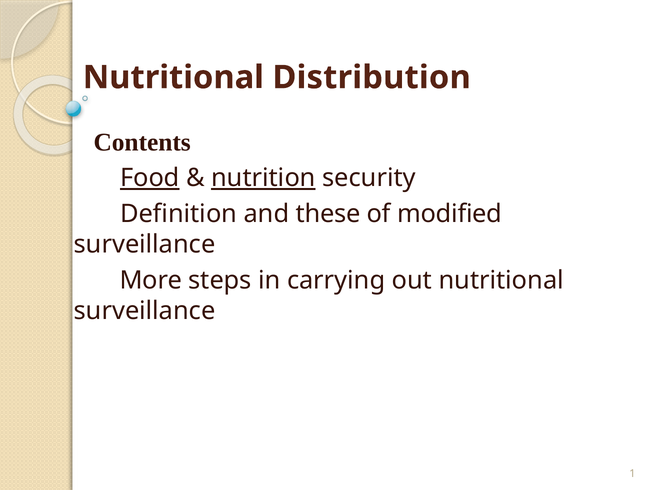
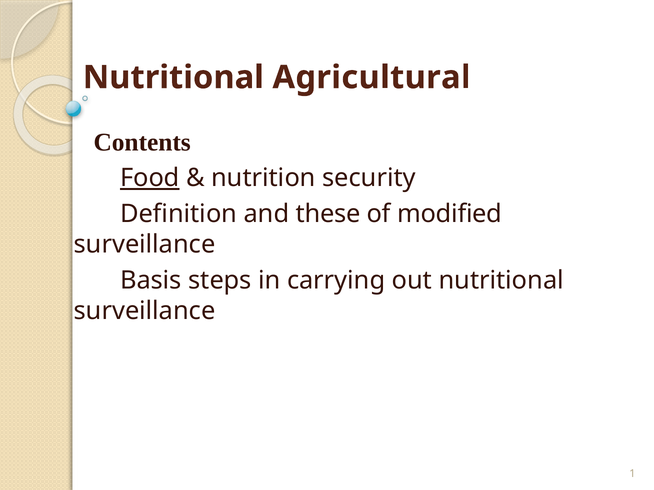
Distribution: Distribution -> Agricultural (372, 78)
nutrition underline: present -> none (263, 178)
More: More -> Basis (151, 281)
